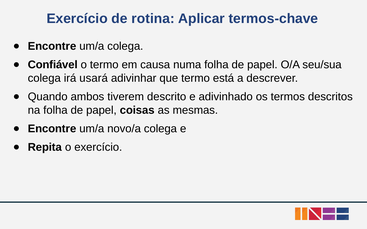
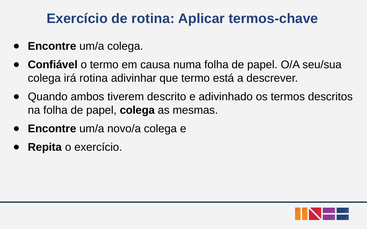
irá usará: usará -> rotina (94, 78)
papel coisas: coisas -> colega (137, 110)
